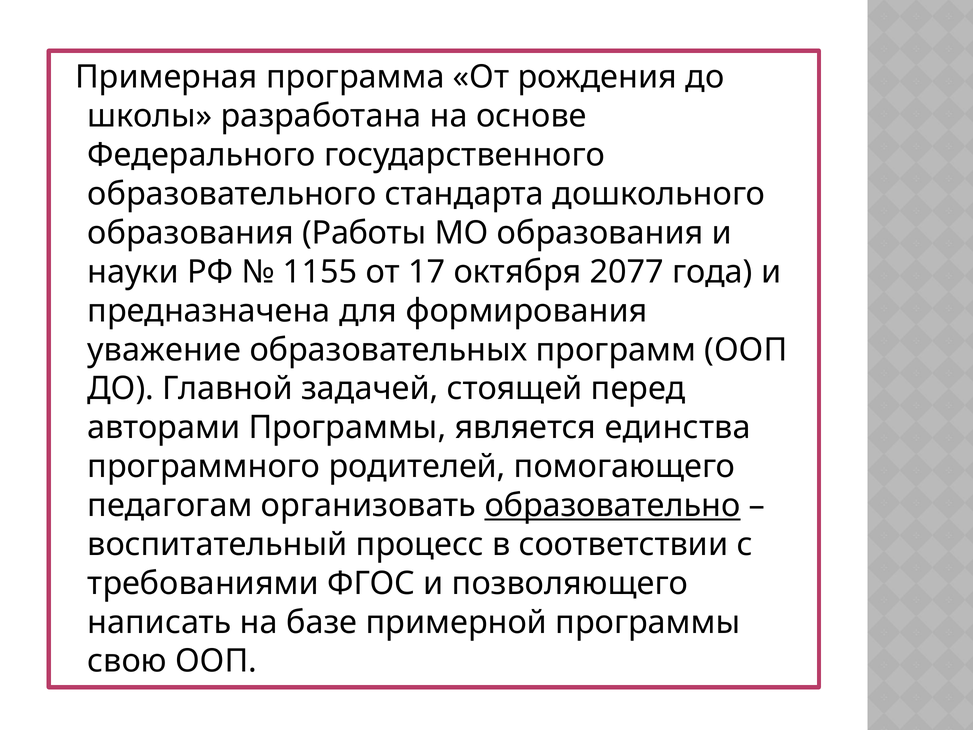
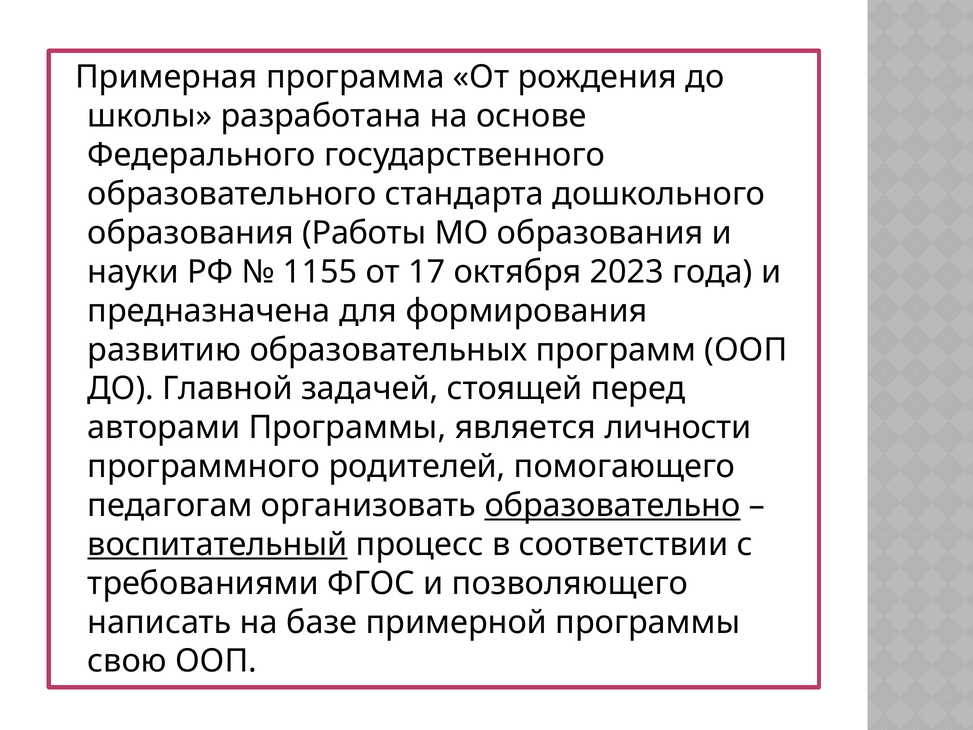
2077: 2077 -> 2023 (627, 272)
уважение: уважение -> развитию (164, 350)
единства: единства -> личности (678, 428)
воспитательный underline: none -> present (217, 544)
